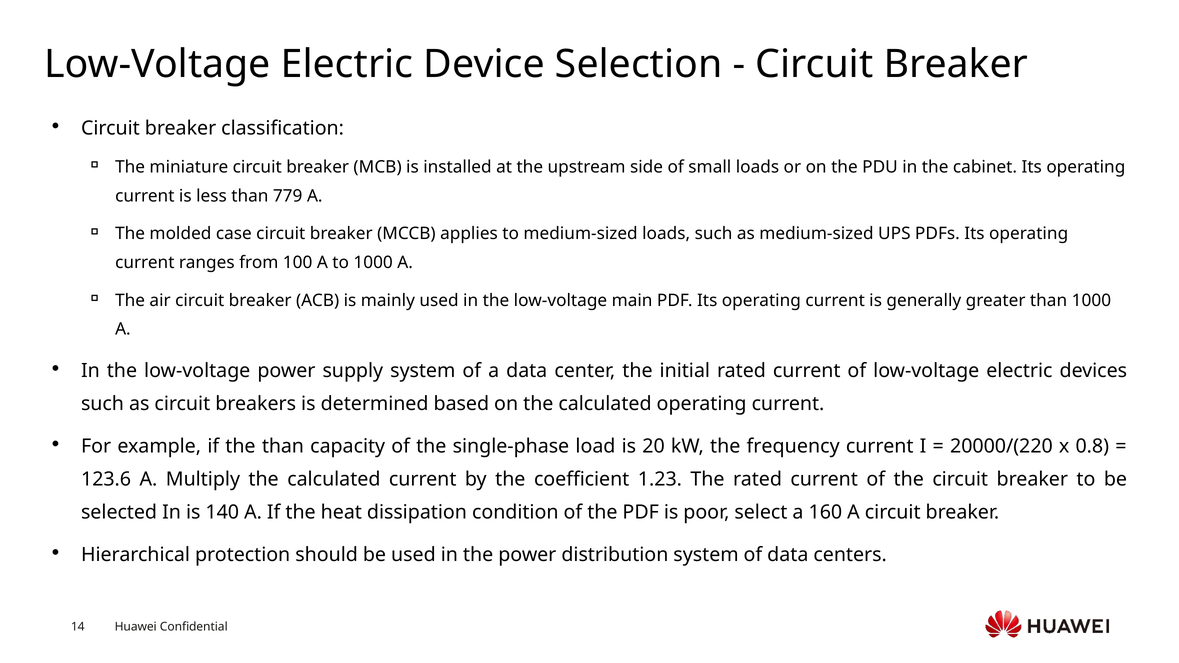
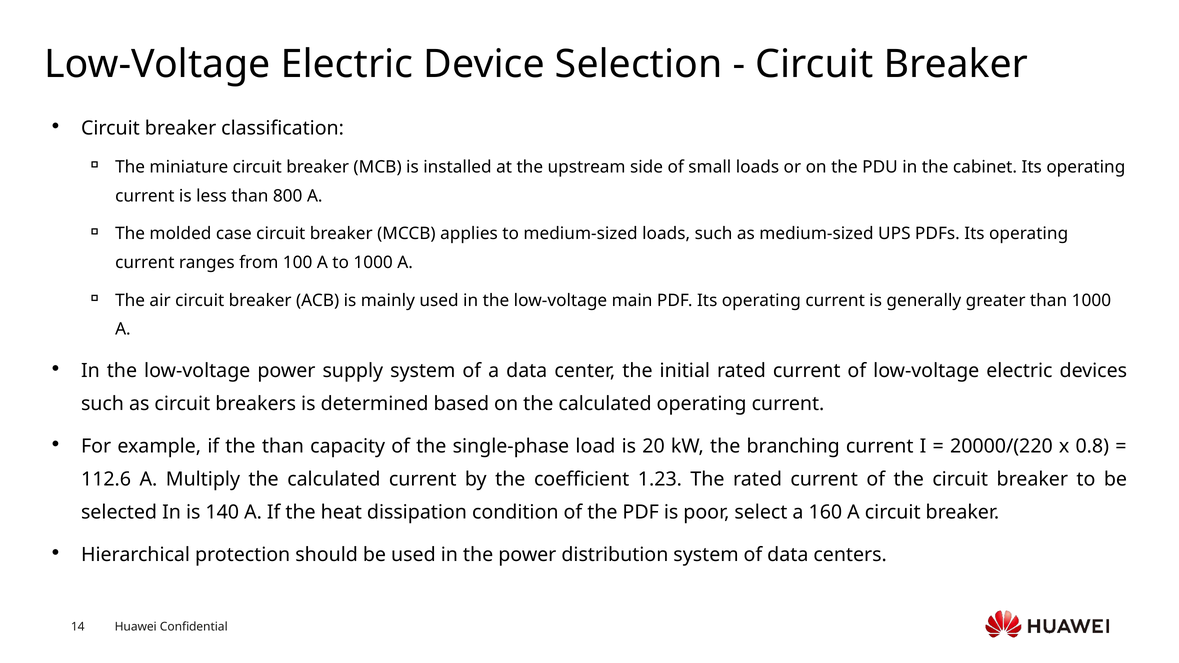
779: 779 -> 800 (288, 196)
frequency: frequency -> branching (793, 446)
123.6: 123.6 -> 112.6 (106, 479)
